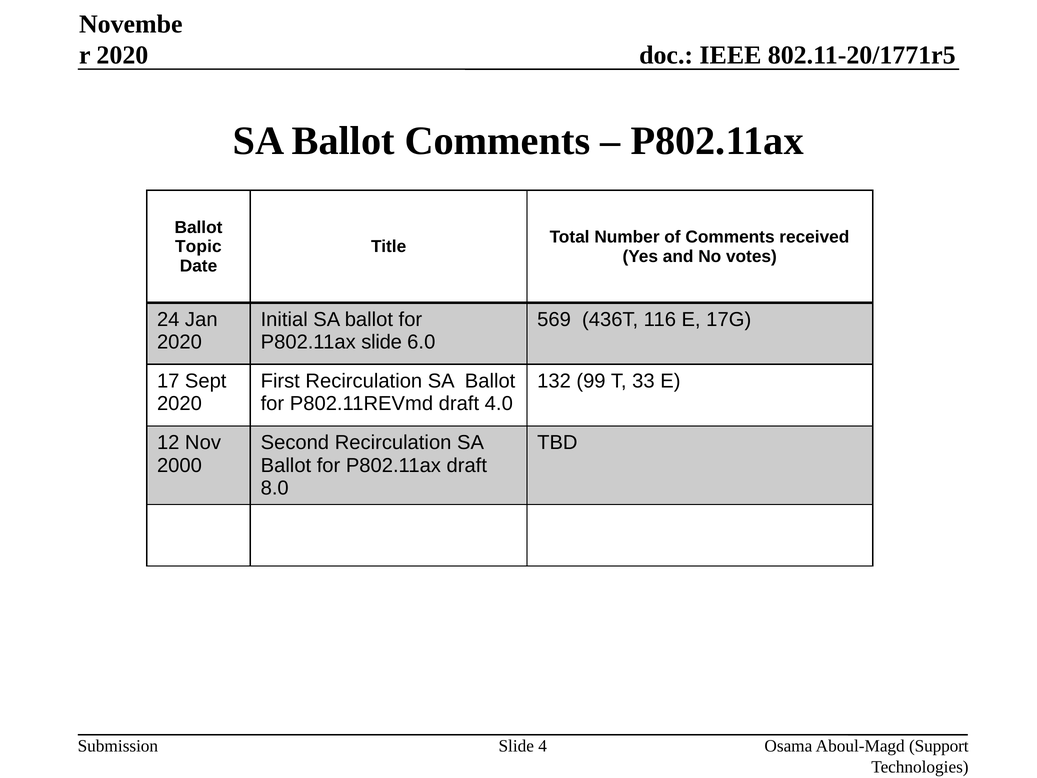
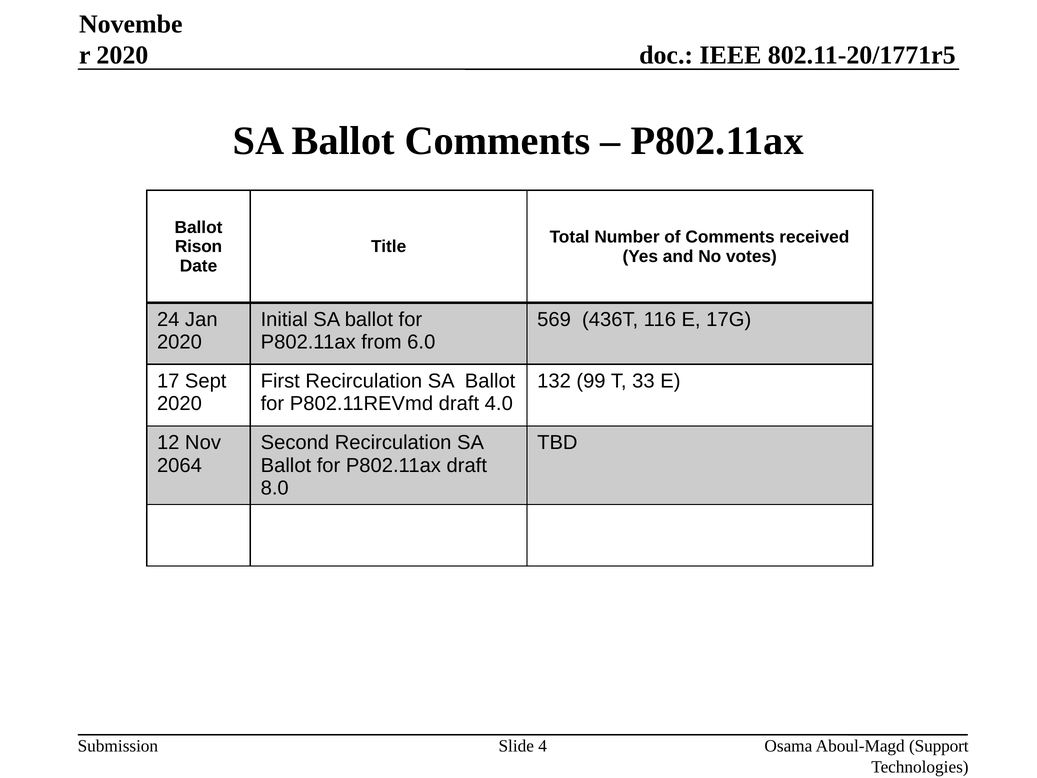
Topic: Topic -> Rison (199, 247)
P802.11ax slide: slide -> from (382, 342)
2000: 2000 -> 2064 (179, 465)
